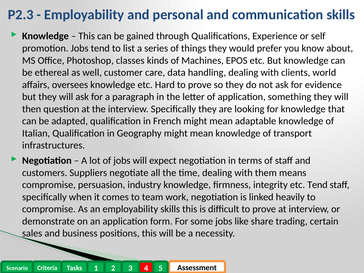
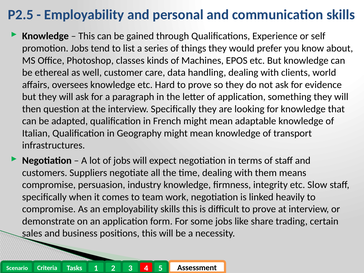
P2.3: P2.3 -> P2.5 (21, 15)
etc Tend: Tend -> Slow (317, 185)
